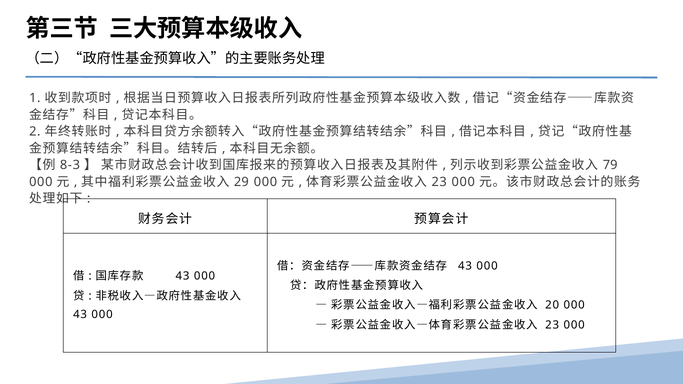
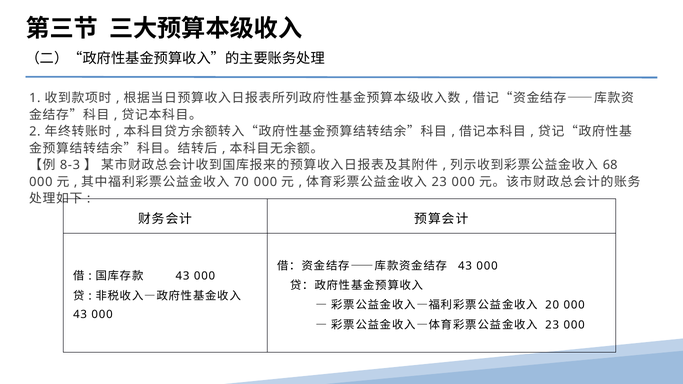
79: 79 -> 68 (610, 165)
29: 29 -> 70 (241, 182)
